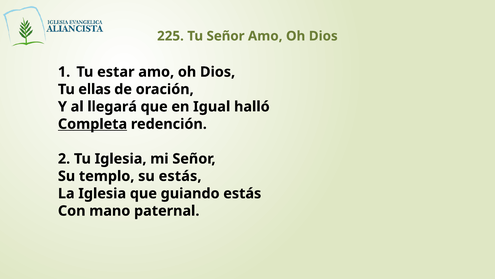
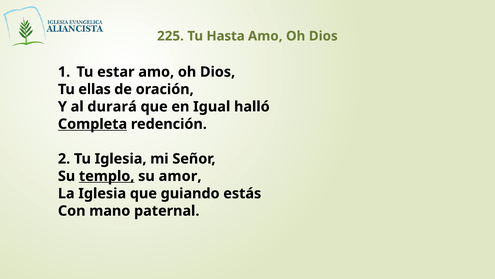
Tu Señor: Señor -> Hasta (226, 36)
llegará: llegará -> durará (112, 106)
templo underline: none -> present (107, 176)
su estás: estás -> amor (180, 176)
